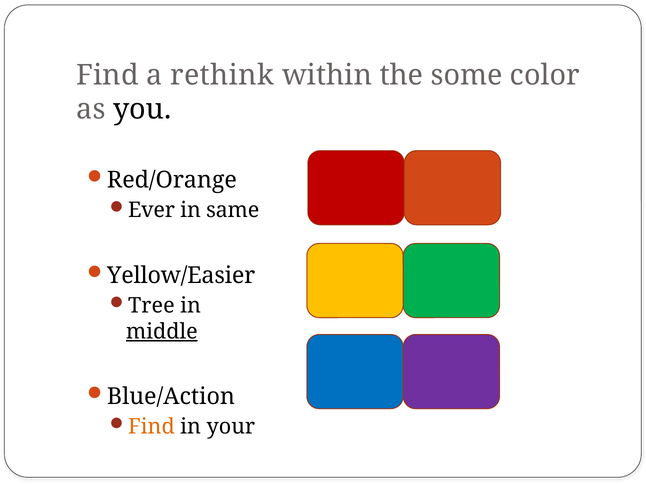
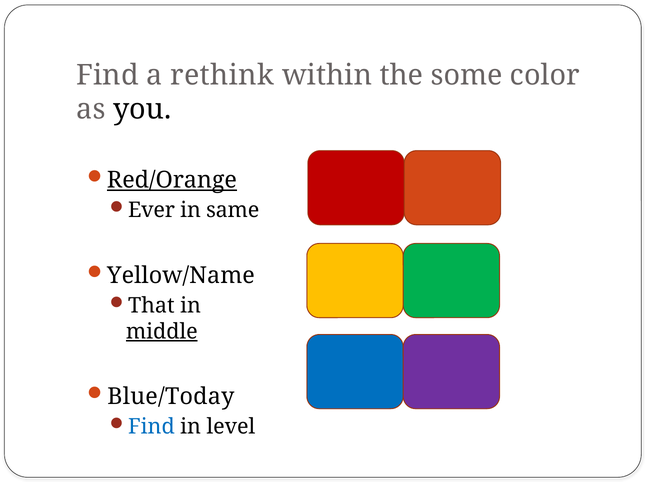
Red/Orange underline: none -> present (172, 180)
Yellow/Easier: Yellow/Easier -> Yellow/Name (181, 276)
Tree: Tree -> That (151, 306)
Blue/Action: Blue/Action -> Blue/Today (171, 397)
Find colour: orange -> blue (151, 427)
your: your -> level (231, 427)
